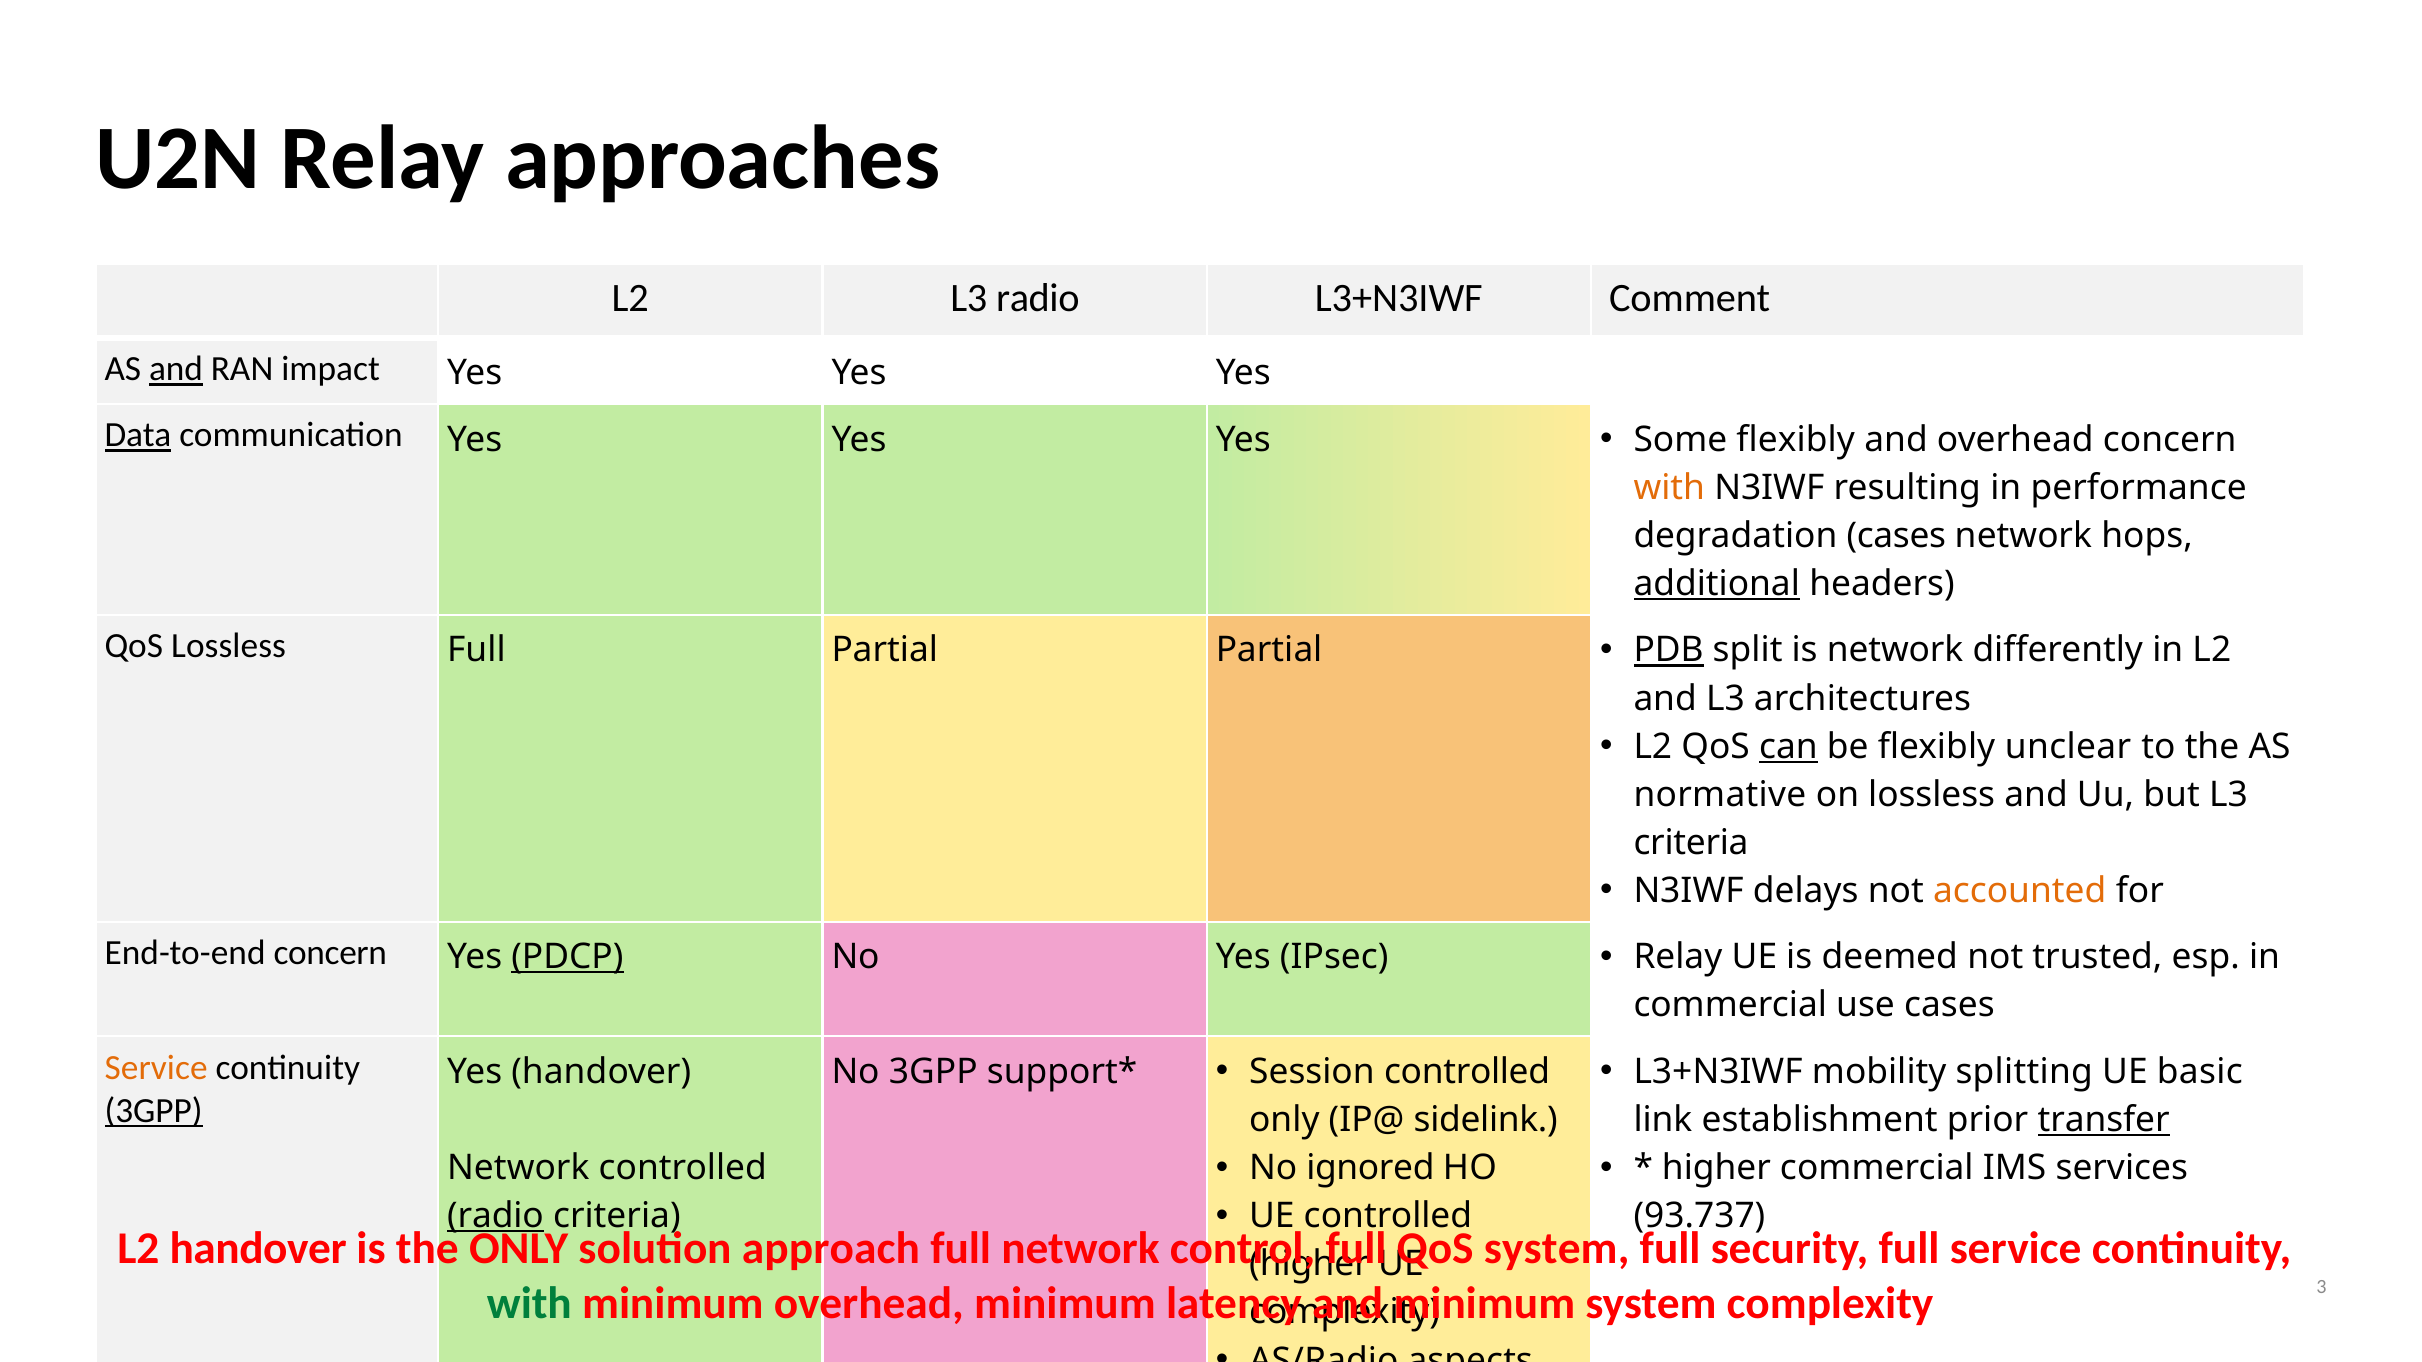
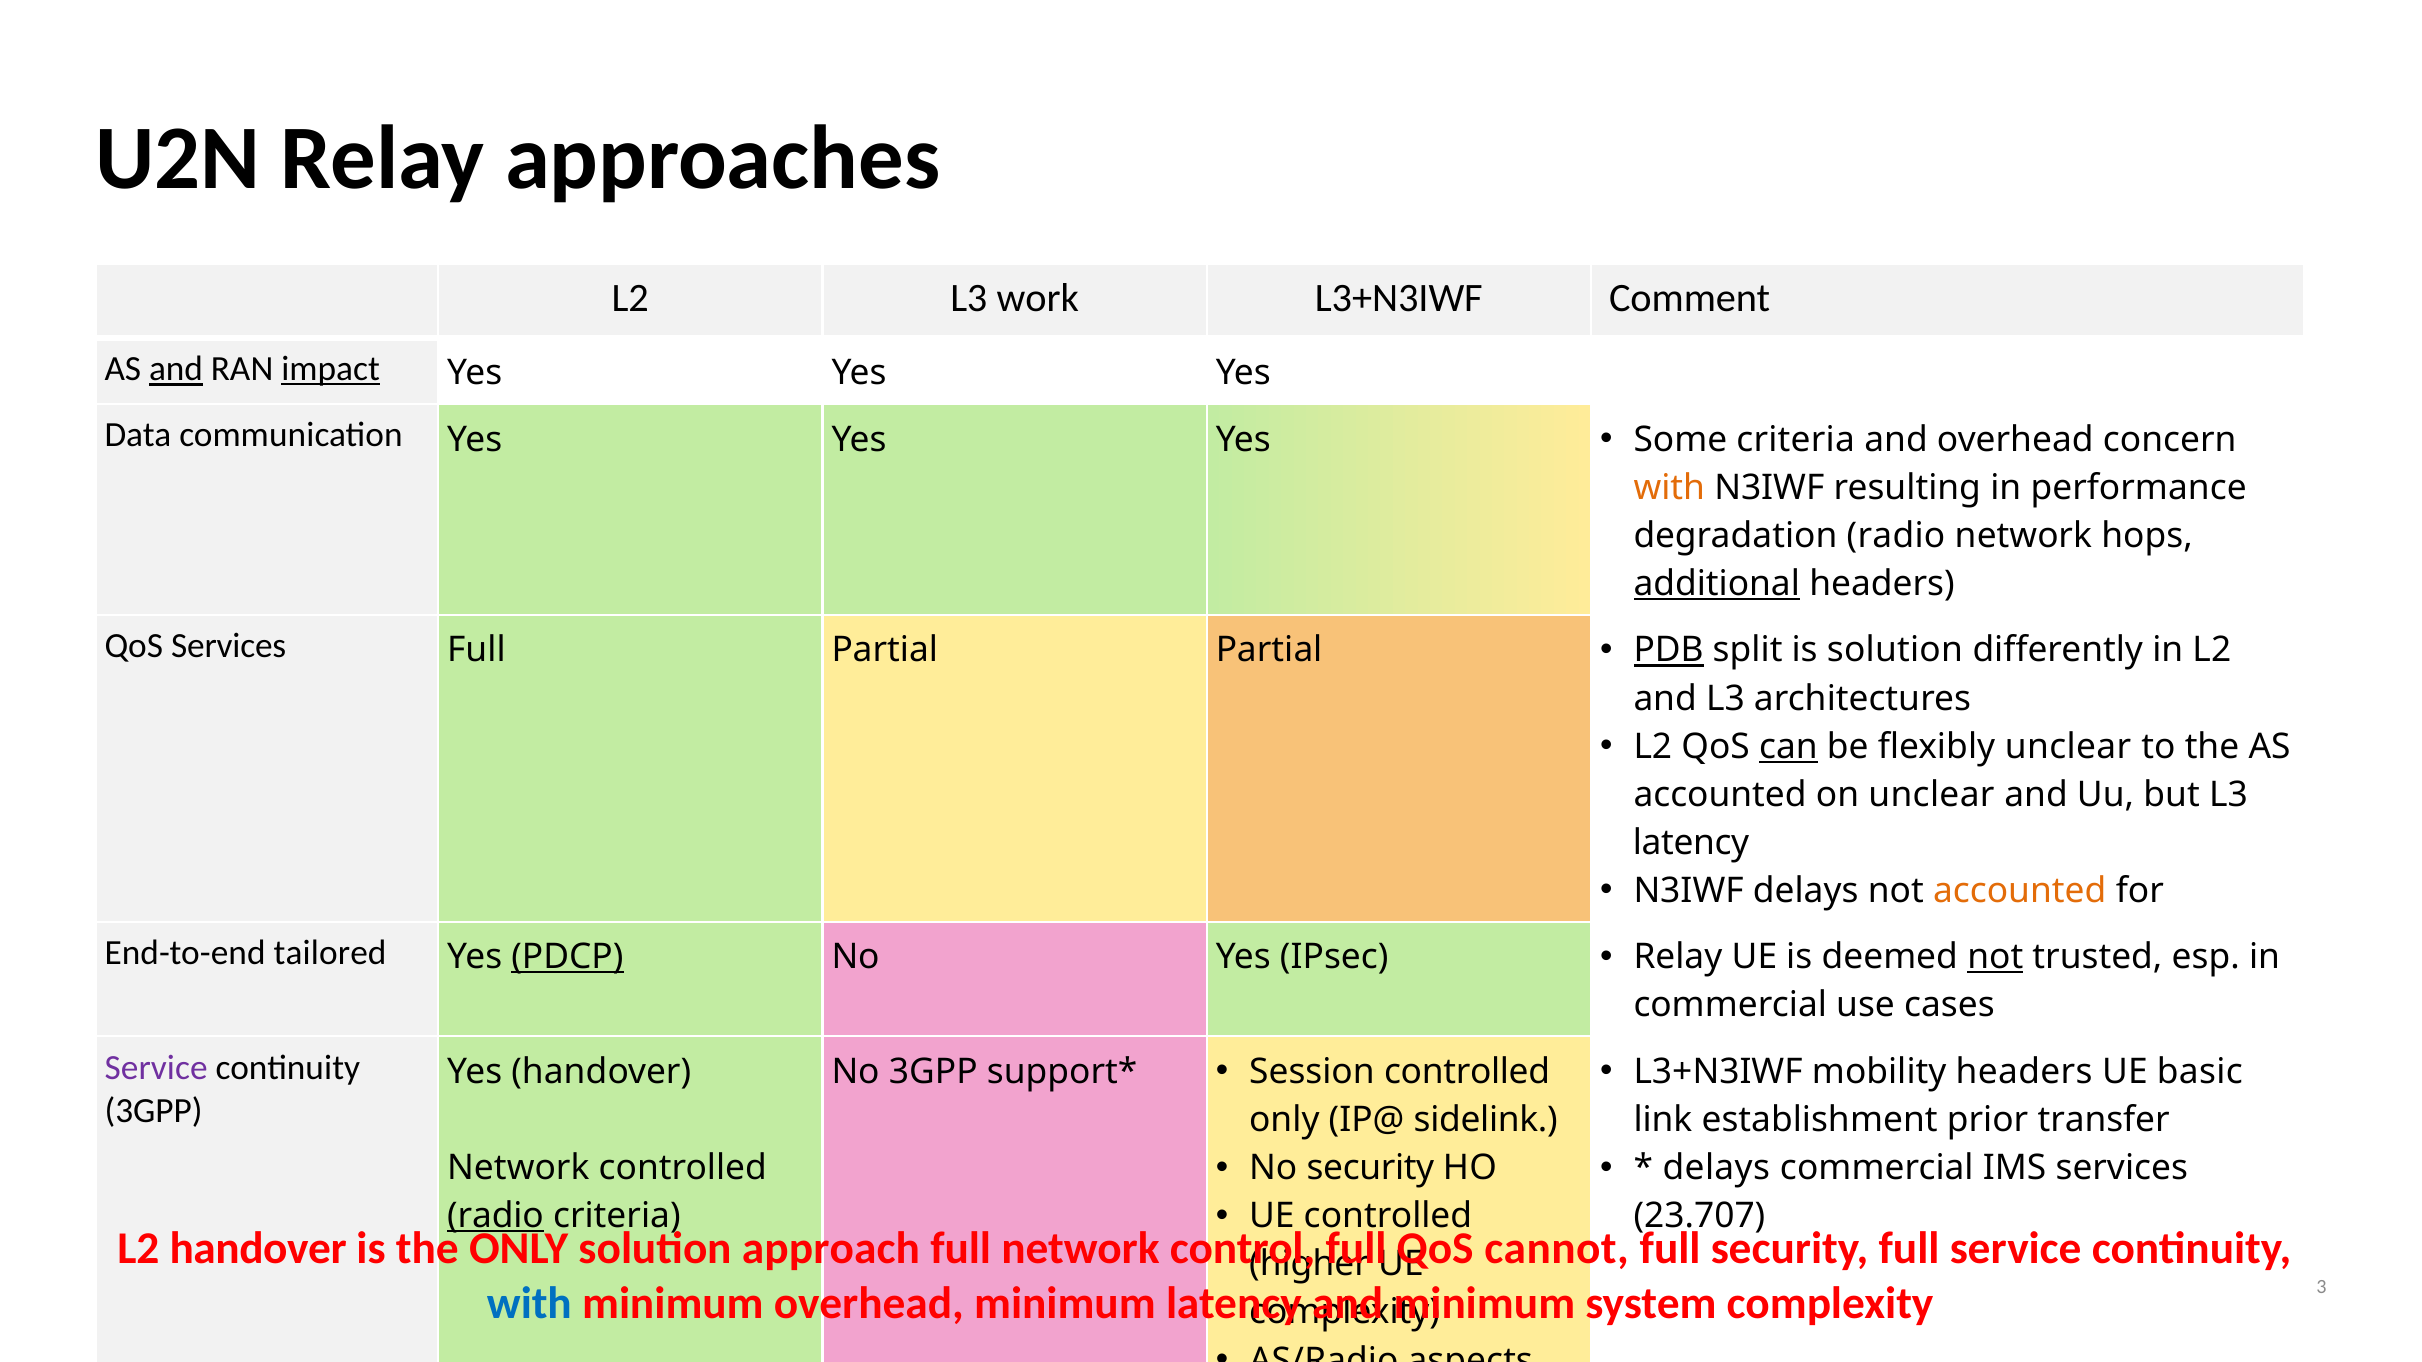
L3 radio: radio -> work (1038, 298)
impact underline: none -> present (331, 369)
Data underline: present -> none (138, 435)
Some flexibly: flexibly -> criteria (1796, 440)
degradation cases: cases -> radio (1896, 536)
QoS Lossless: Lossless -> Services (229, 646)
is network: network -> solution (1895, 650)
normative: normative -> accounted (1720, 795)
on lossless: lossless -> unclear (1931, 795)
criteria: criteria -> latency (1691, 843)
End-to-end concern: concern -> tailored (330, 953)
not underline: none -> present (1995, 957)
Service colour: orange -> purple (156, 1067)
mobility splitting: splitting -> headers (2024, 1072)
3GPP underline: present -> none (154, 1110)
transfer underline: present -> none (2104, 1120)
No ignored: ignored -> security (1370, 1168)
higher: higher -> delays (1716, 1168)
93.737: 93.737 -> 23.707 (1699, 1216)
system: system -> cannot (1557, 1249)
with colour: green -> blue (529, 1303)
